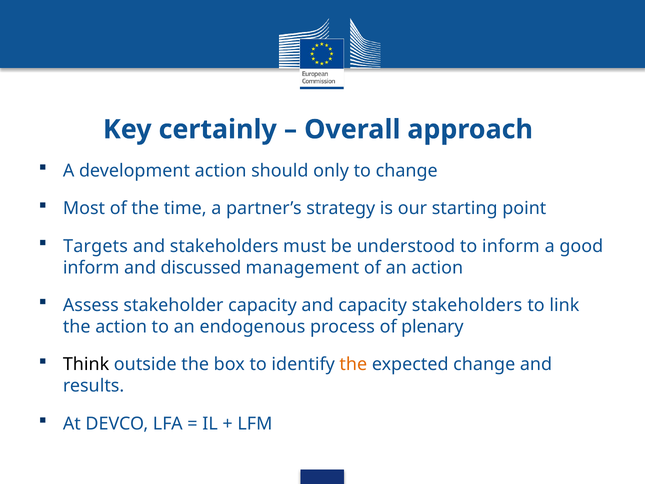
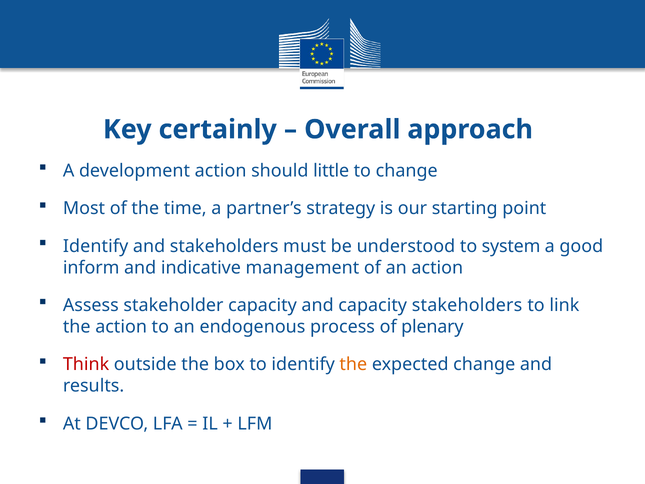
only: only -> little (331, 171)
Targets: Targets -> Identify (96, 246)
to inform: inform -> system (511, 246)
discussed: discussed -> indicative (201, 268)
Think colour: black -> red (86, 364)
